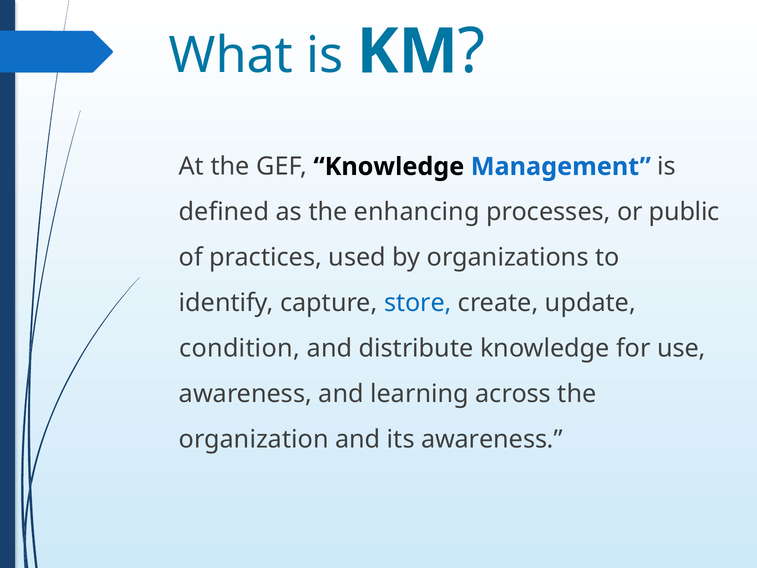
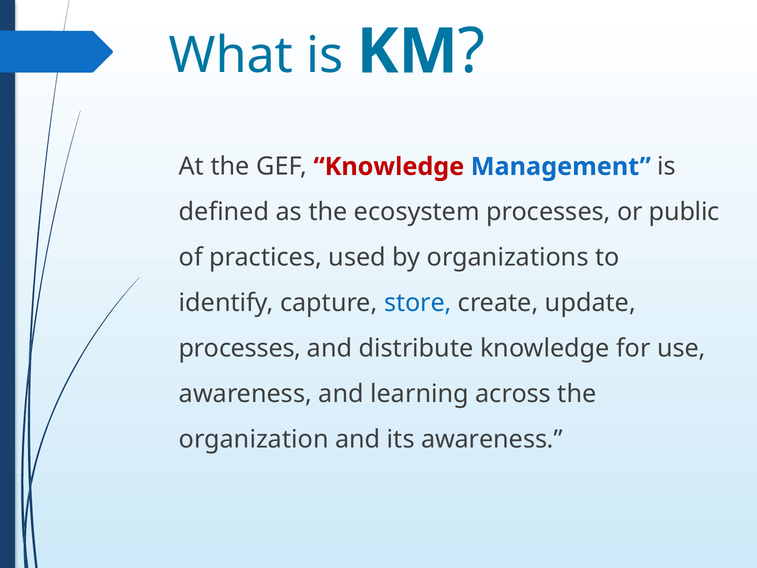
Knowledge colour: black -> red (389, 167)
enhancing: enhancing -> ecosystem (417, 212)
condition: condition -> processes (240, 348)
